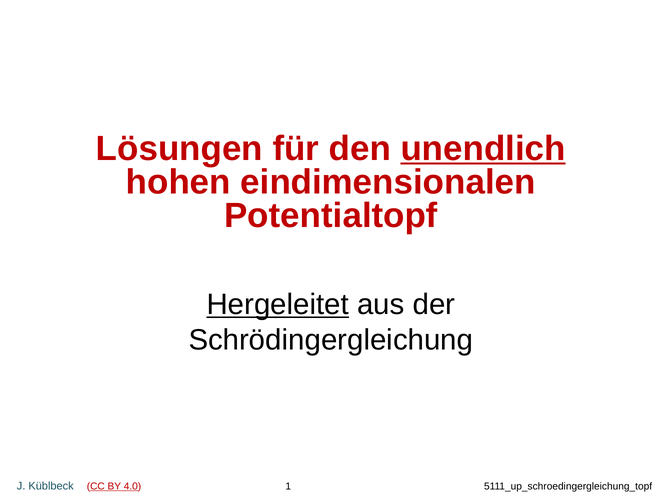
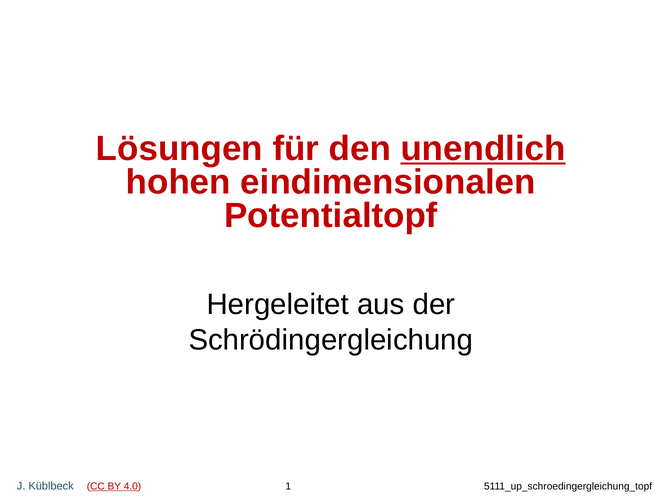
Hergeleitet underline: present -> none (278, 304)
